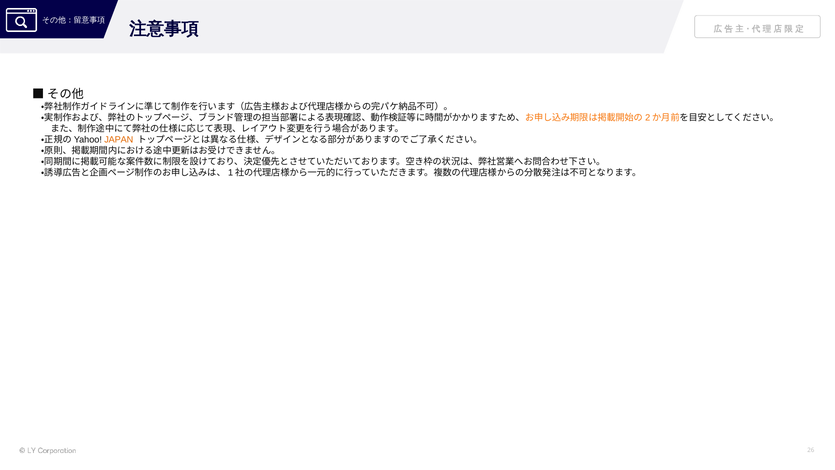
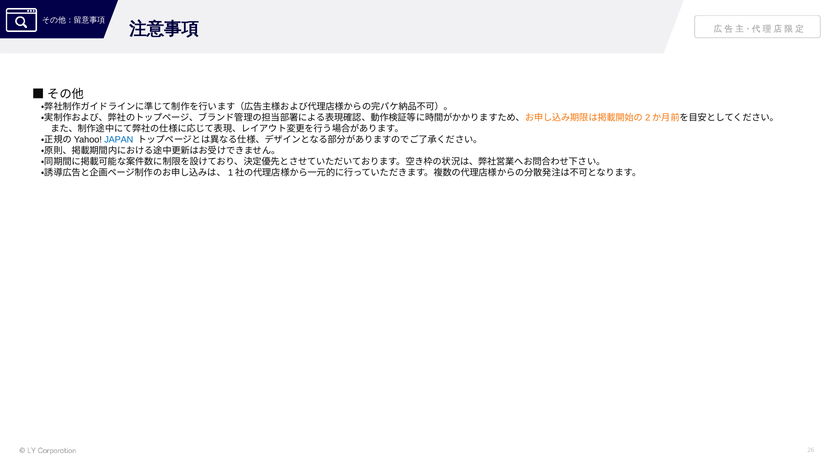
JAPAN colour: orange -> blue (119, 140)
